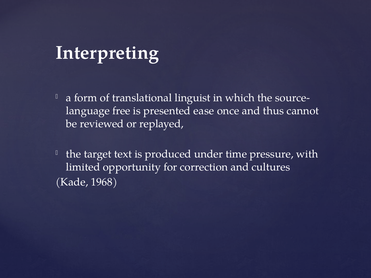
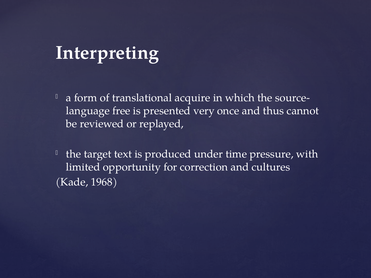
linguist: linguist -> acquire (192, 98)
ease: ease -> very (204, 111)
